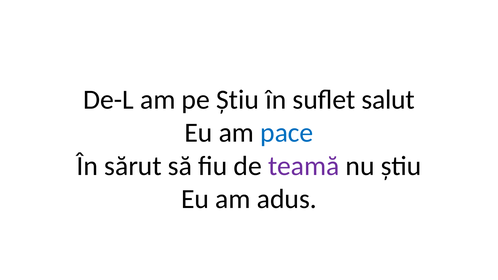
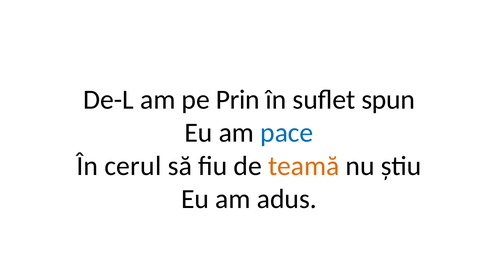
pe Știu: Știu -> Prin (238, 100)
salut: salut -> spun (388, 100)
sărut: sărut -> cerul (133, 166)
teamă colour: purple -> orange (304, 166)
